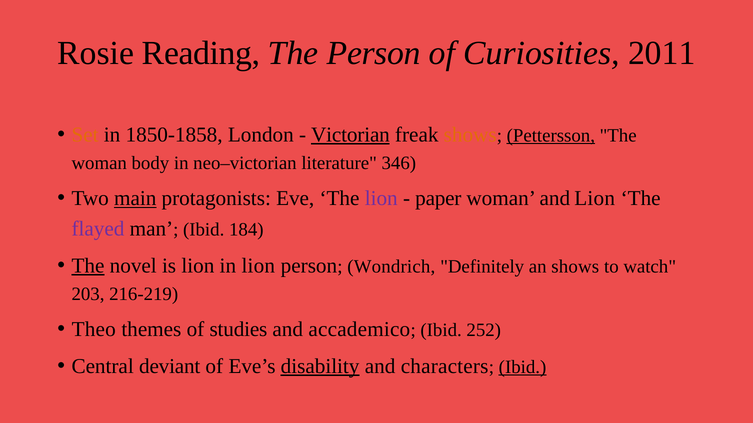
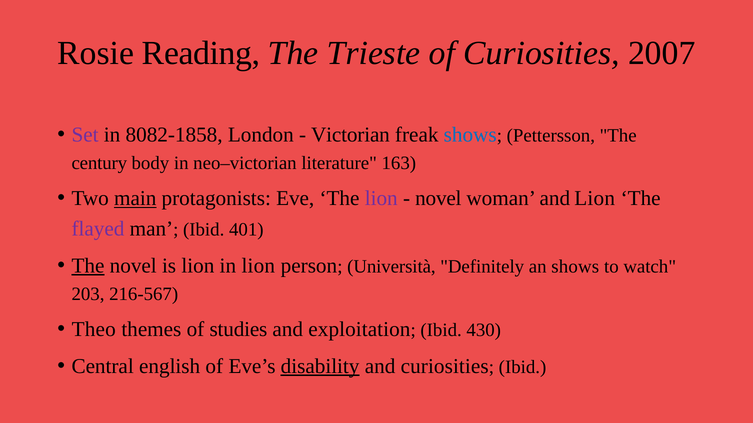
The Person: Person -> Trieste (374, 53)
2011: 2011 -> 2007 (662, 53)
Set colour: orange -> purple (85, 135)
1850-1858: 1850-1858 -> 8082-1858 (174, 135)
Victorian underline: present -> none (350, 135)
shows colour: orange -> blue (470, 135)
Pettersson underline: present -> none (551, 136)
woman: woman -> century (99, 163)
346: 346 -> 163 (399, 163)
paper: paper -> novel (438, 199)
184: 184 -> 401 (246, 230)
Wondrich: Wondrich -> Università (391, 267)
216-219: 216-219 -> 216-567 (144, 294)
accademico: accademico -> exploitation (359, 330)
252: 252 -> 430 (484, 331)
deviant: deviant -> english (170, 367)
and characters: characters -> curiosities (445, 367)
Ibid underline: present -> none (523, 367)
